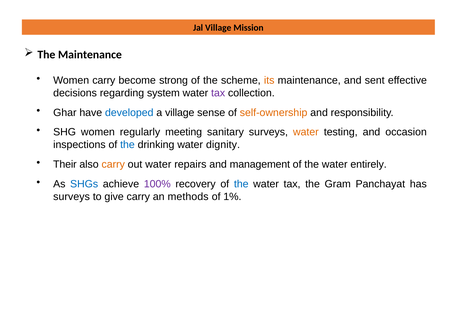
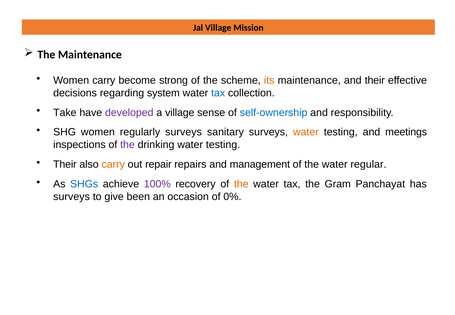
and sent: sent -> their (375, 80)
tax colour: purple -> blue (218, 93)
Ghar: Ghar -> Take (65, 113)
developed colour: blue -> purple (129, 113)
self-ownership colour: orange -> blue (274, 113)
regularly meeting: meeting -> surveys (184, 132)
occasion: occasion -> meetings (406, 132)
the colour: blue -> purple (127, 145)
drinking water dignity: dignity -> testing (223, 145)
out water: water -> repair (158, 164)
entirely: entirely -> regular (369, 164)
the colour: blue -> orange (241, 184)
give carry: carry -> been (138, 197)
methods: methods -> occasion (188, 197)
1%: 1% -> 0% (232, 197)
